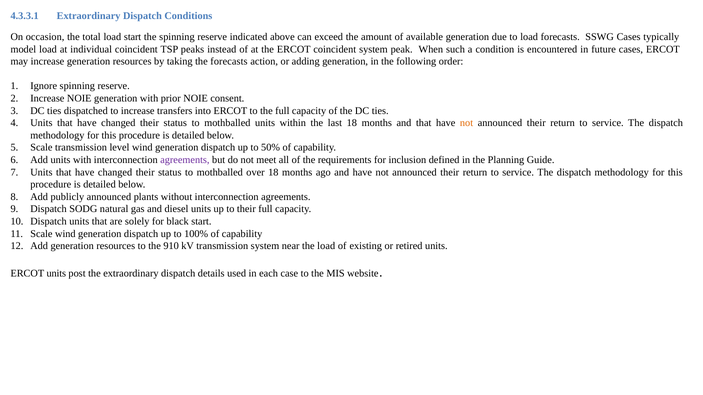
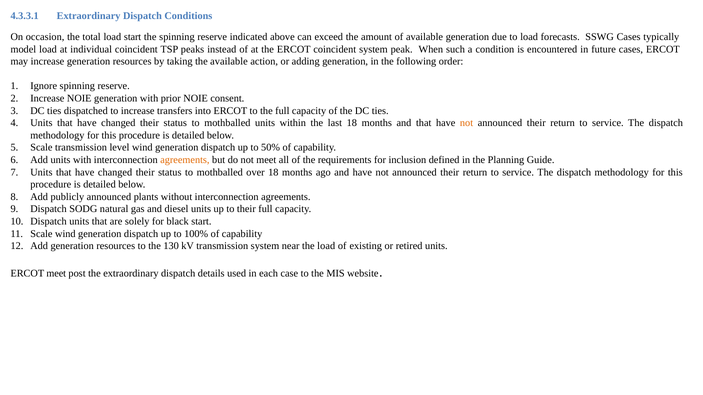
the forecasts: forecasts -> available (229, 62)
agreements colour: purple -> orange (185, 160)
910: 910 -> 130 (171, 246)
ERCOT units: units -> meet (56, 274)
